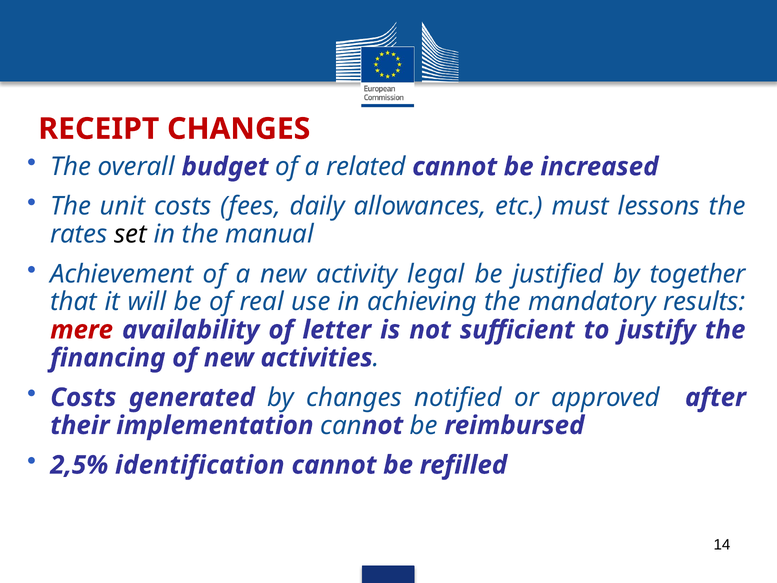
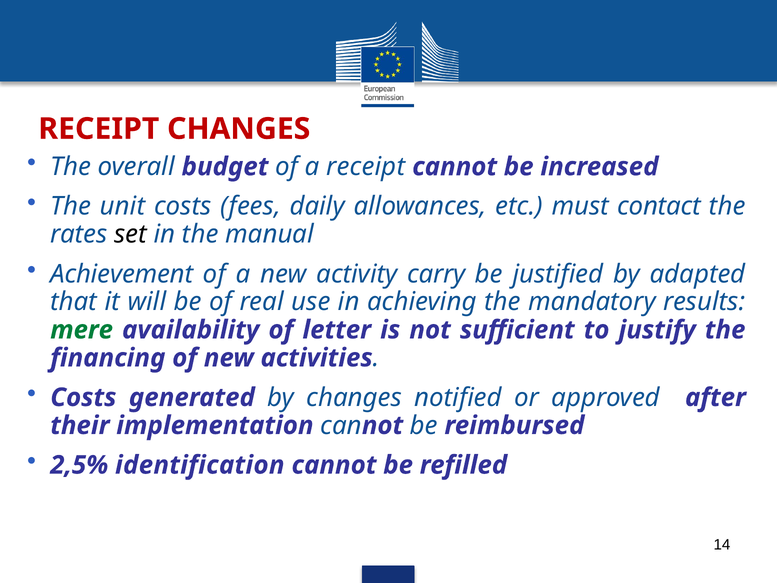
a related: related -> receipt (366, 167)
lessons: lessons -> contact (659, 206)
legal: legal -> carry (436, 274)
together: together -> adapted (698, 274)
mere colour: red -> green (82, 330)
